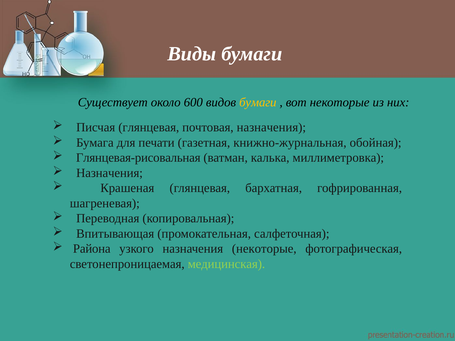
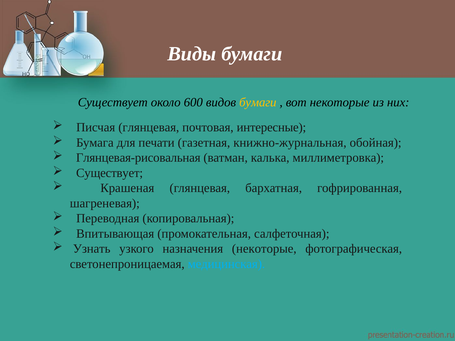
почтовая назначения: назначения -> интересные (271, 128)
Назначения: Назначения -> Существует (110, 173)
Района: Района -> Узнать (92, 249)
медицинская colour: light green -> light blue (226, 264)
